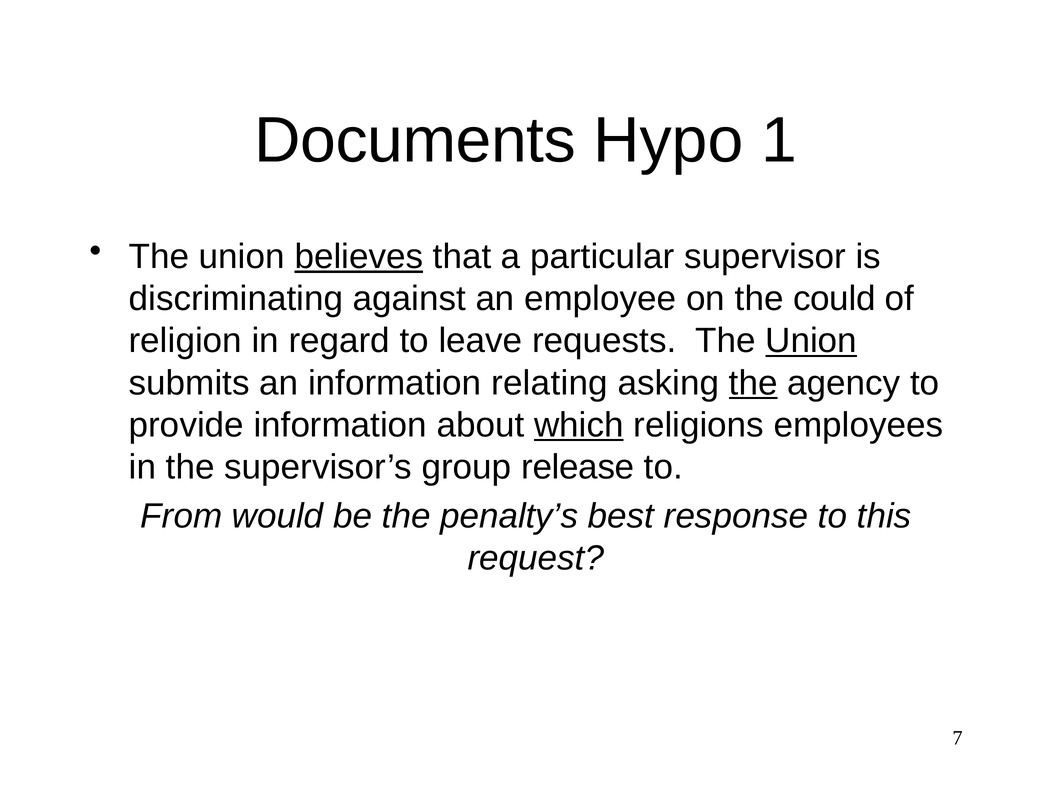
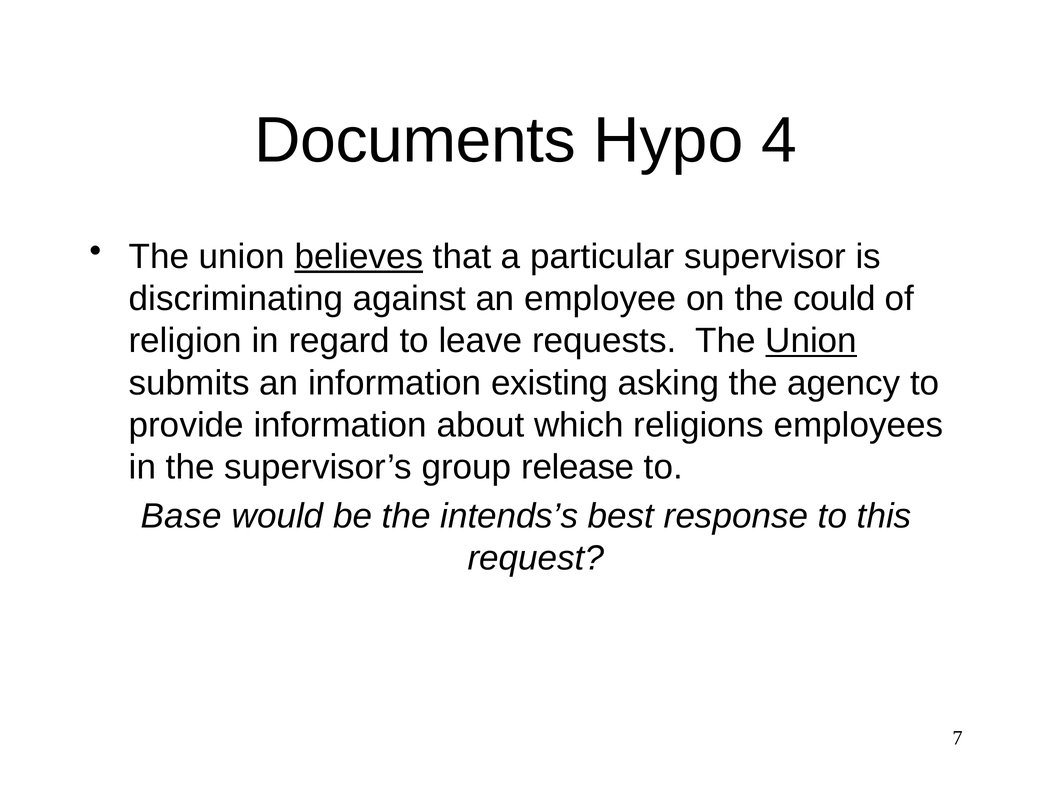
1: 1 -> 4 (779, 140)
relating: relating -> existing (550, 383)
the underline: present -> none (753, 383)
which underline: present -> none (579, 425)
From: From -> Base (181, 516)
penalty’s: penalty’s -> intends’s (509, 516)
